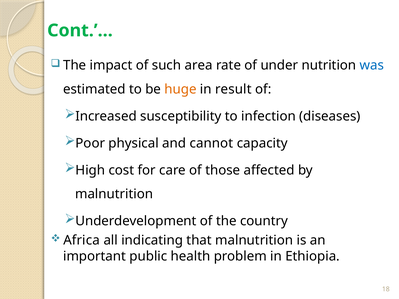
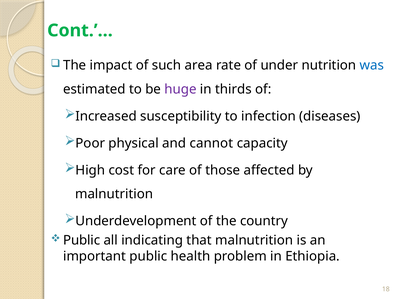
huge colour: orange -> purple (180, 89)
result: result -> thirds (233, 89)
Africa: Africa -> Public (82, 241)
